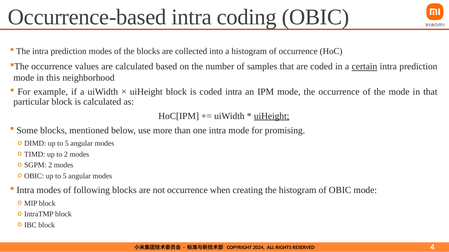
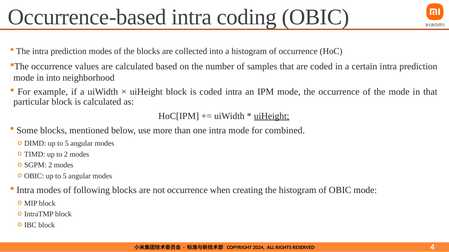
certain underline: present -> none (364, 67)
in this: this -> into (53, 78)
promising: promising -> combined (285, 131)
